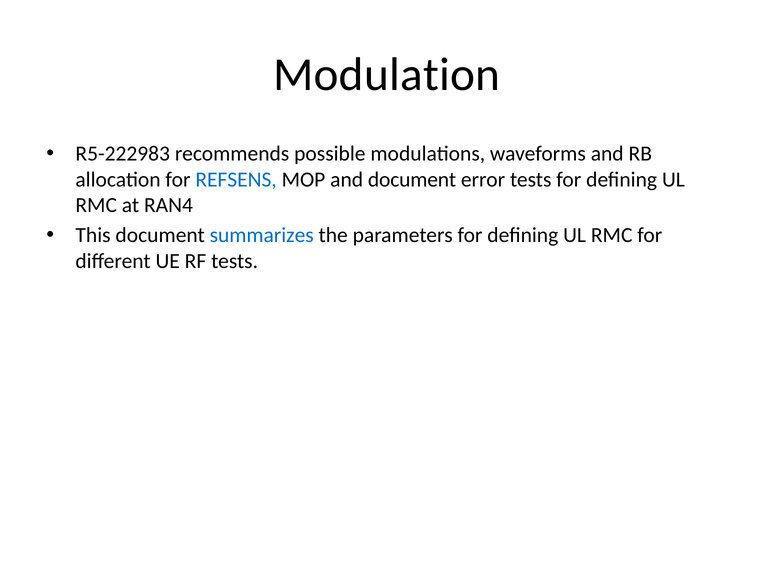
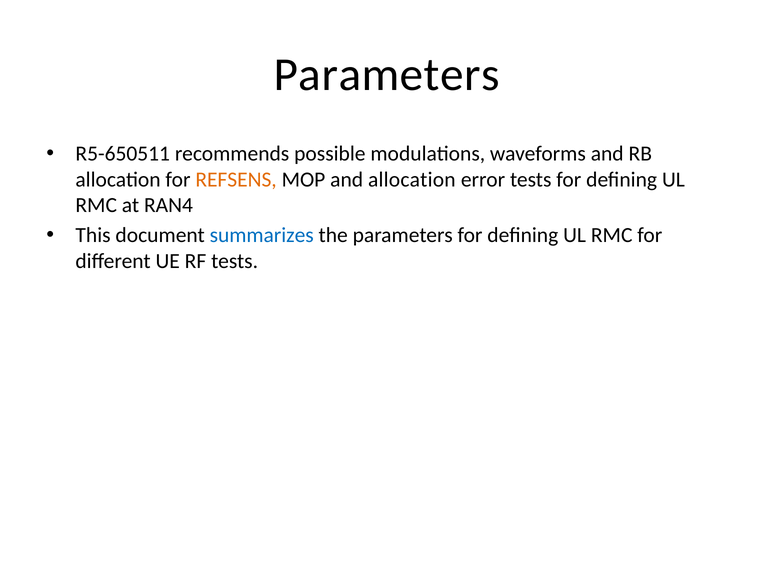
Modulation: Modulation -> Parameters (387, 75)
R5-222983: R5-222983 -> R5-650511 (123, 154)
REFSENS colour: blue -> orange (236, 180)
and document: document -> allocation (412, 180)
